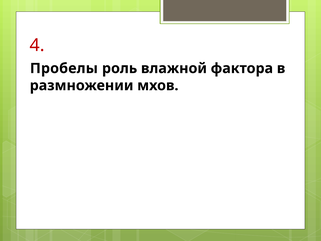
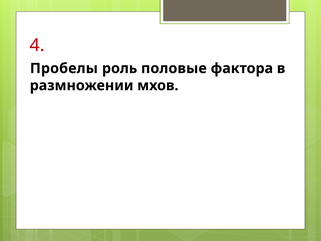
влажной: влажной -> половые (174, 68)
